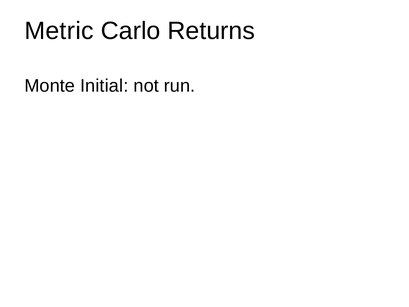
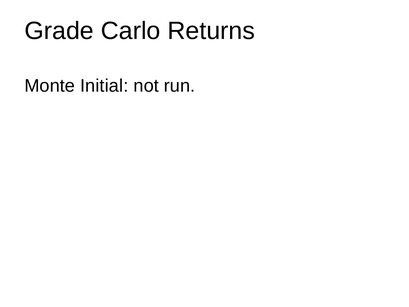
Metric: Metric -> Grade (59, 31)
